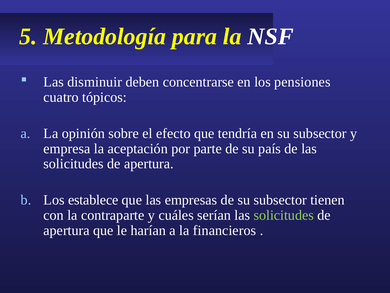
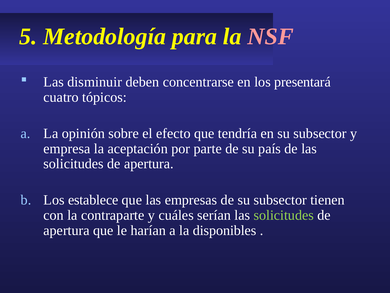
NSF colour: white -> pink (271, 36)
pensiones: pensiones -> presentará (302, 82)
financieros: financieros -> disponibles (225, 230)
